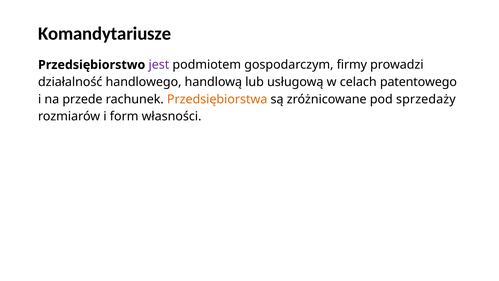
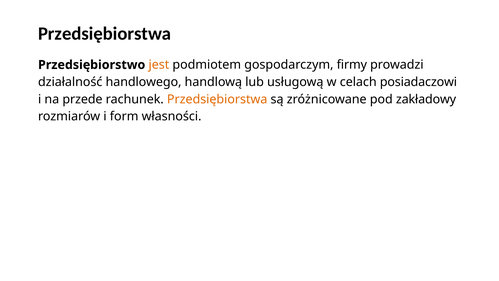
Komandytariusze: Komandytariusze -> Przedsiębiorstwa (105, 34)
jest colour: purple -> orange (159, 65)
patentowego: patentowego -> posiadaczowi (418, 82)
sprzedaży: sprzedaży -> zakładowy (426, 99)
